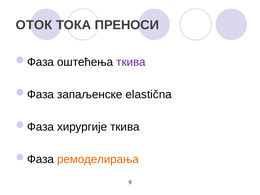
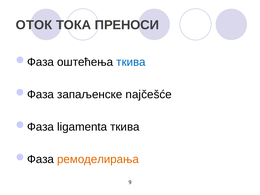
ткива colour: purple -> blue (131, 62)
elastična: elastična -> najčešće (149, 95)
хирургије: хирургије -> ligamenta (82, 127)
